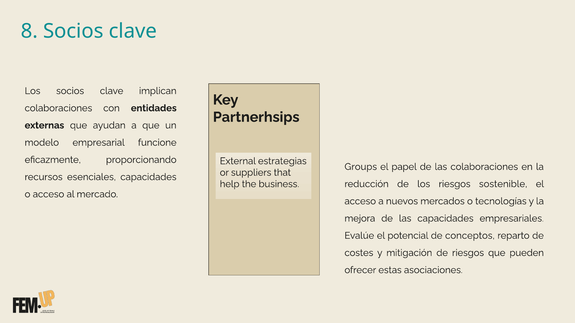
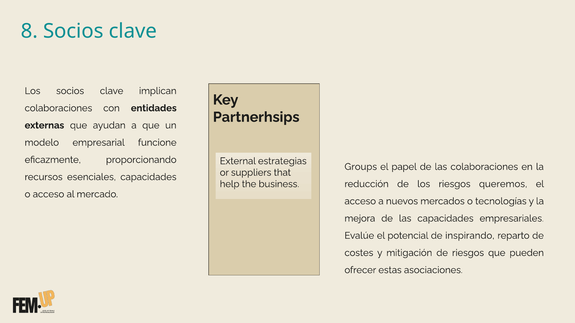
sostenible: sostenible -> queremos (503, 184)
conceptos: conceptos -> inspirando (470, 236)
